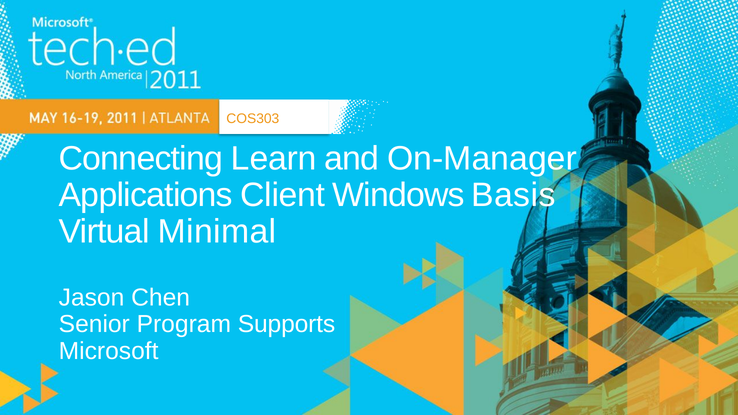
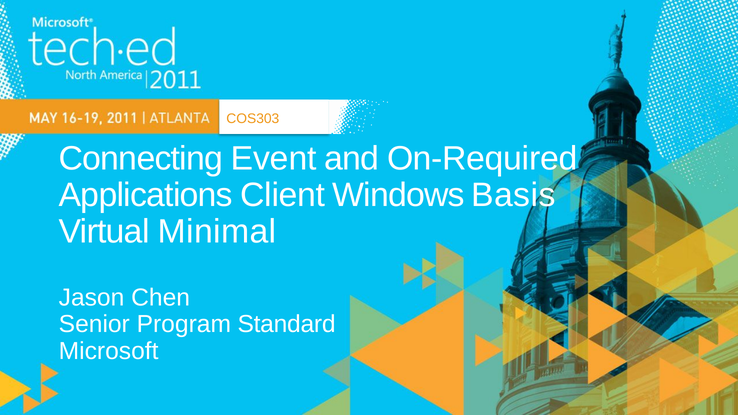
Learn: Learn -> Event (274, 159)
On-Manager: On-Manager -> On-Required (482, 159)
Supports: Supports -> Standard (287, 325)
